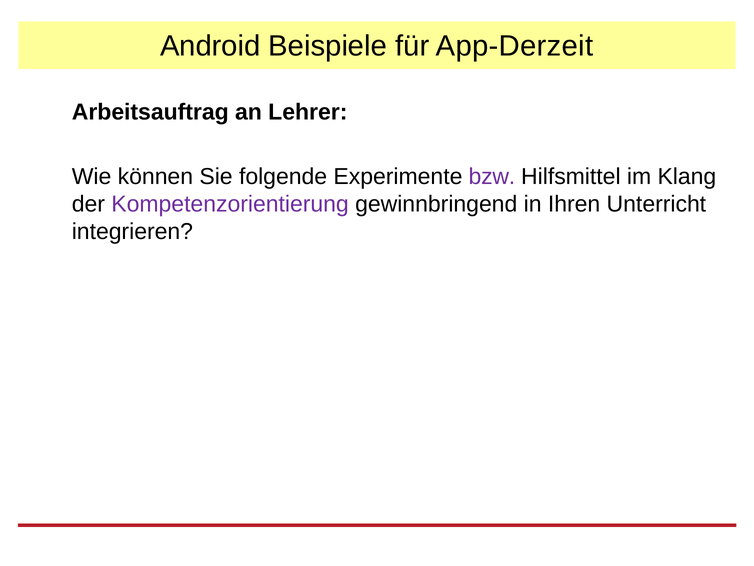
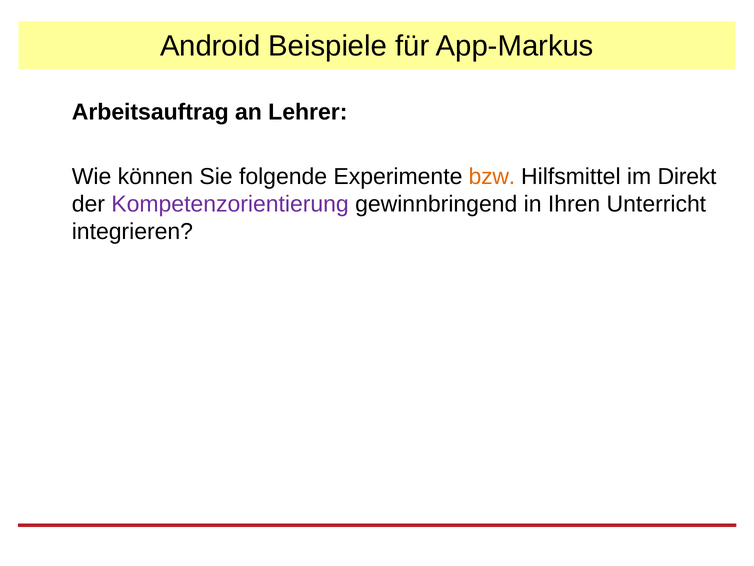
App-Derzeit: App-Derzeit -> App-Markus (515, 46)
bzw colour: purple -> orange (492, 176)
Klang: Klang -> Direkt (687, 176)
